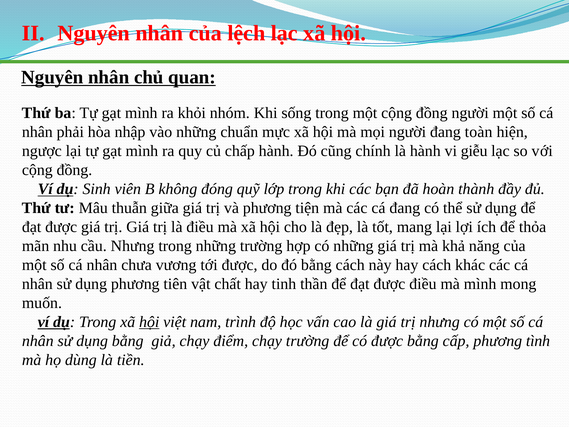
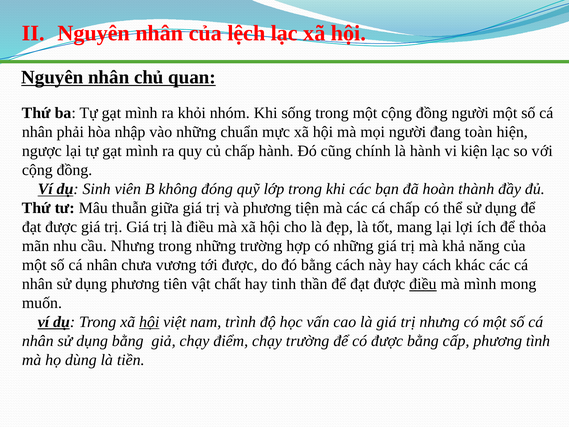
giễu: giễu -> kiện (474, 151)
cá đang: đang -> chấp (405, 208)
điều underline: none -> present (423, 284)
